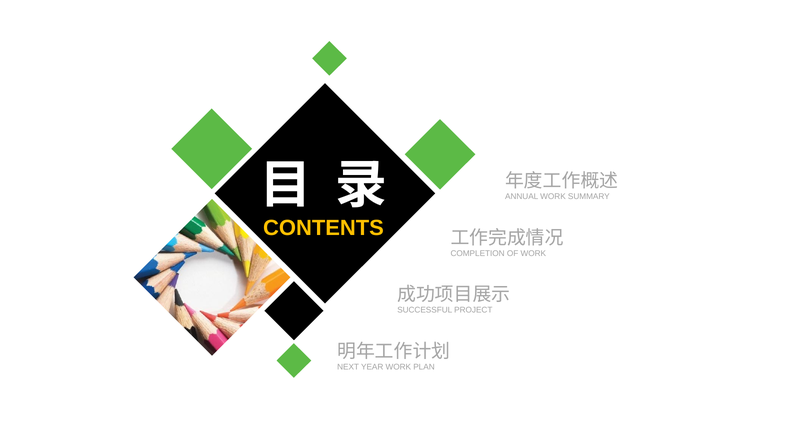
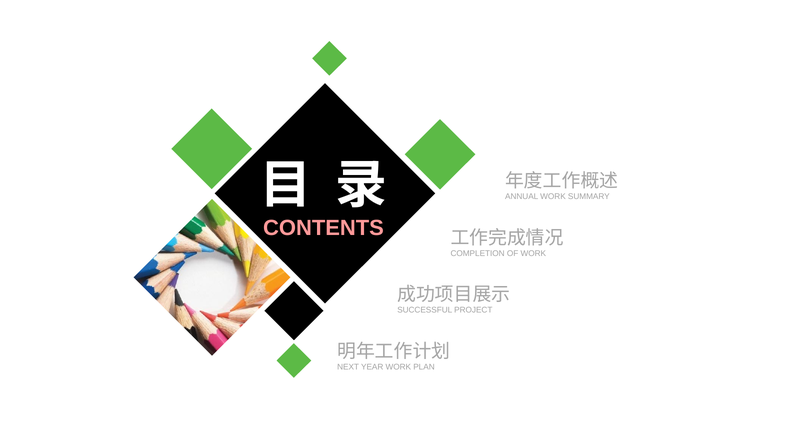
CONTENTS colour: yellow -> pink (323, 228)
